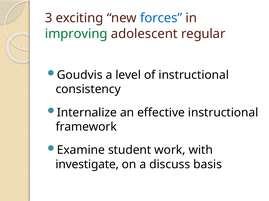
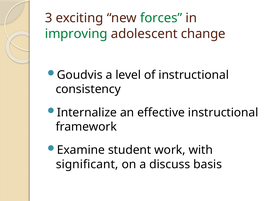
forces colour: blue -> green (161, 18)
regular: regular -> change (203, 34)
investigate: investigate -> significant (87, 165)
